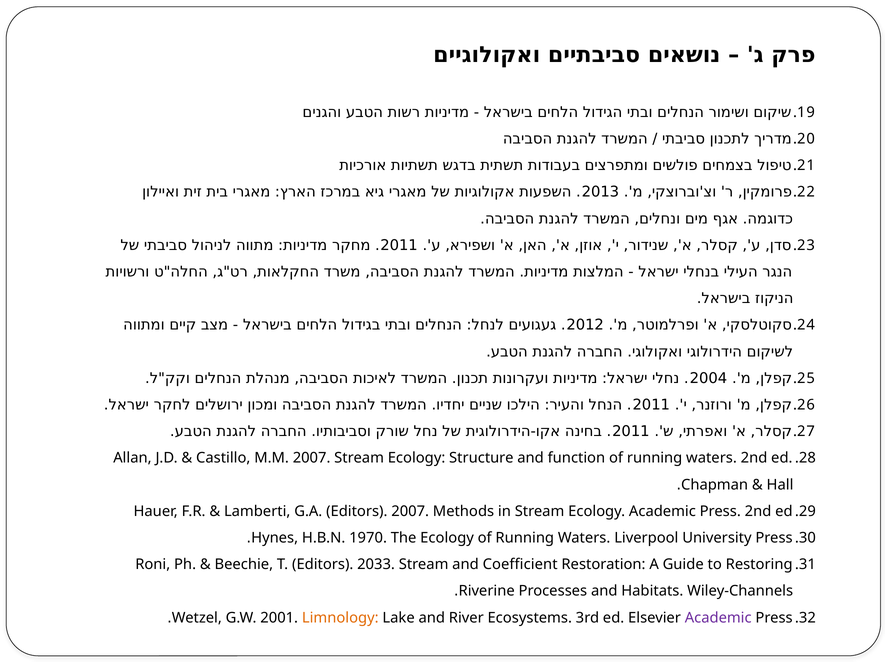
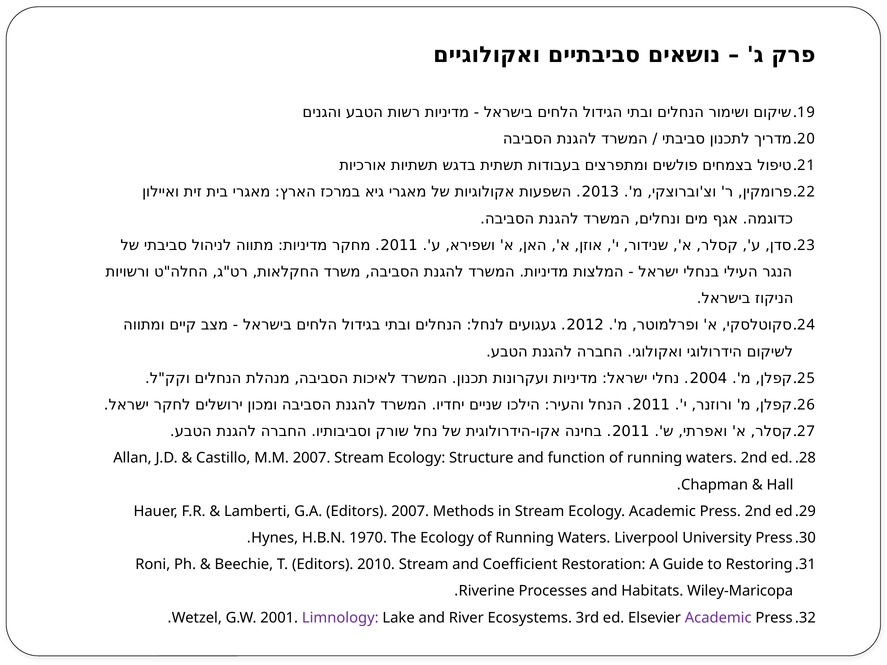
2033: 2033 -> 2010 (376, 565)
Wiley-Channels: Wiley-Channels -> Wiley-Maricopa (740, 591)
Limnology colour: orange -> purple (340, 618)
